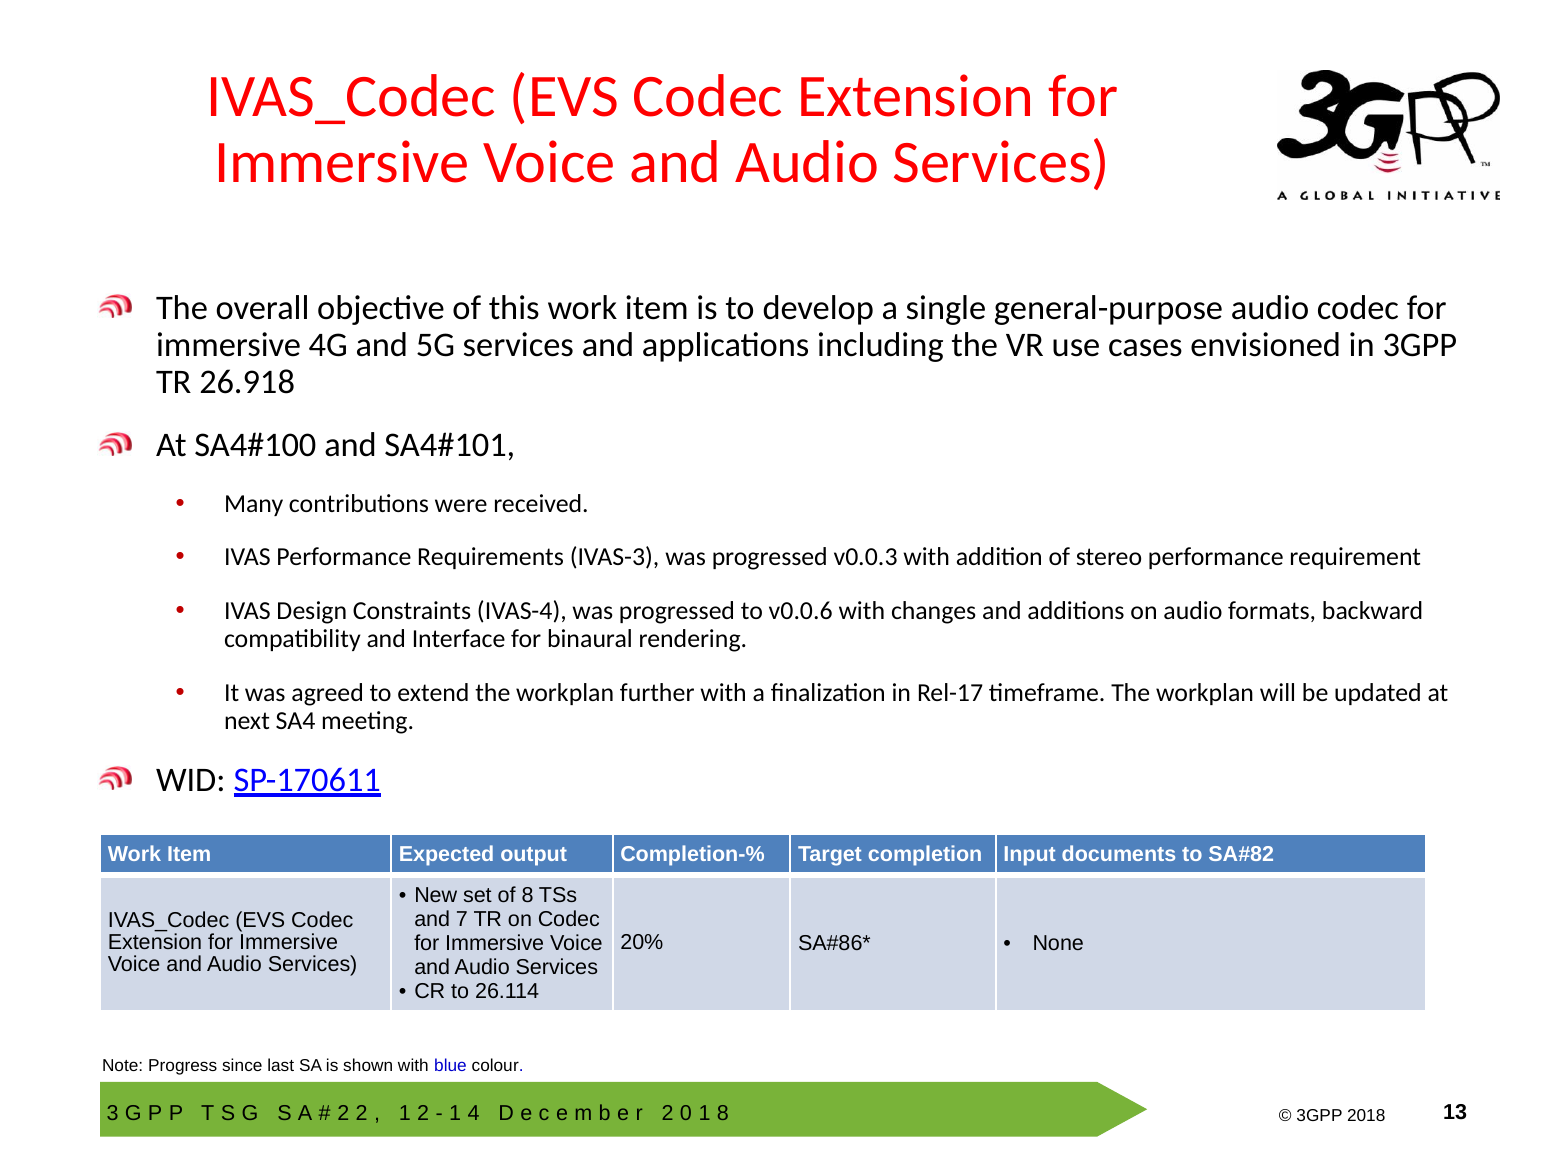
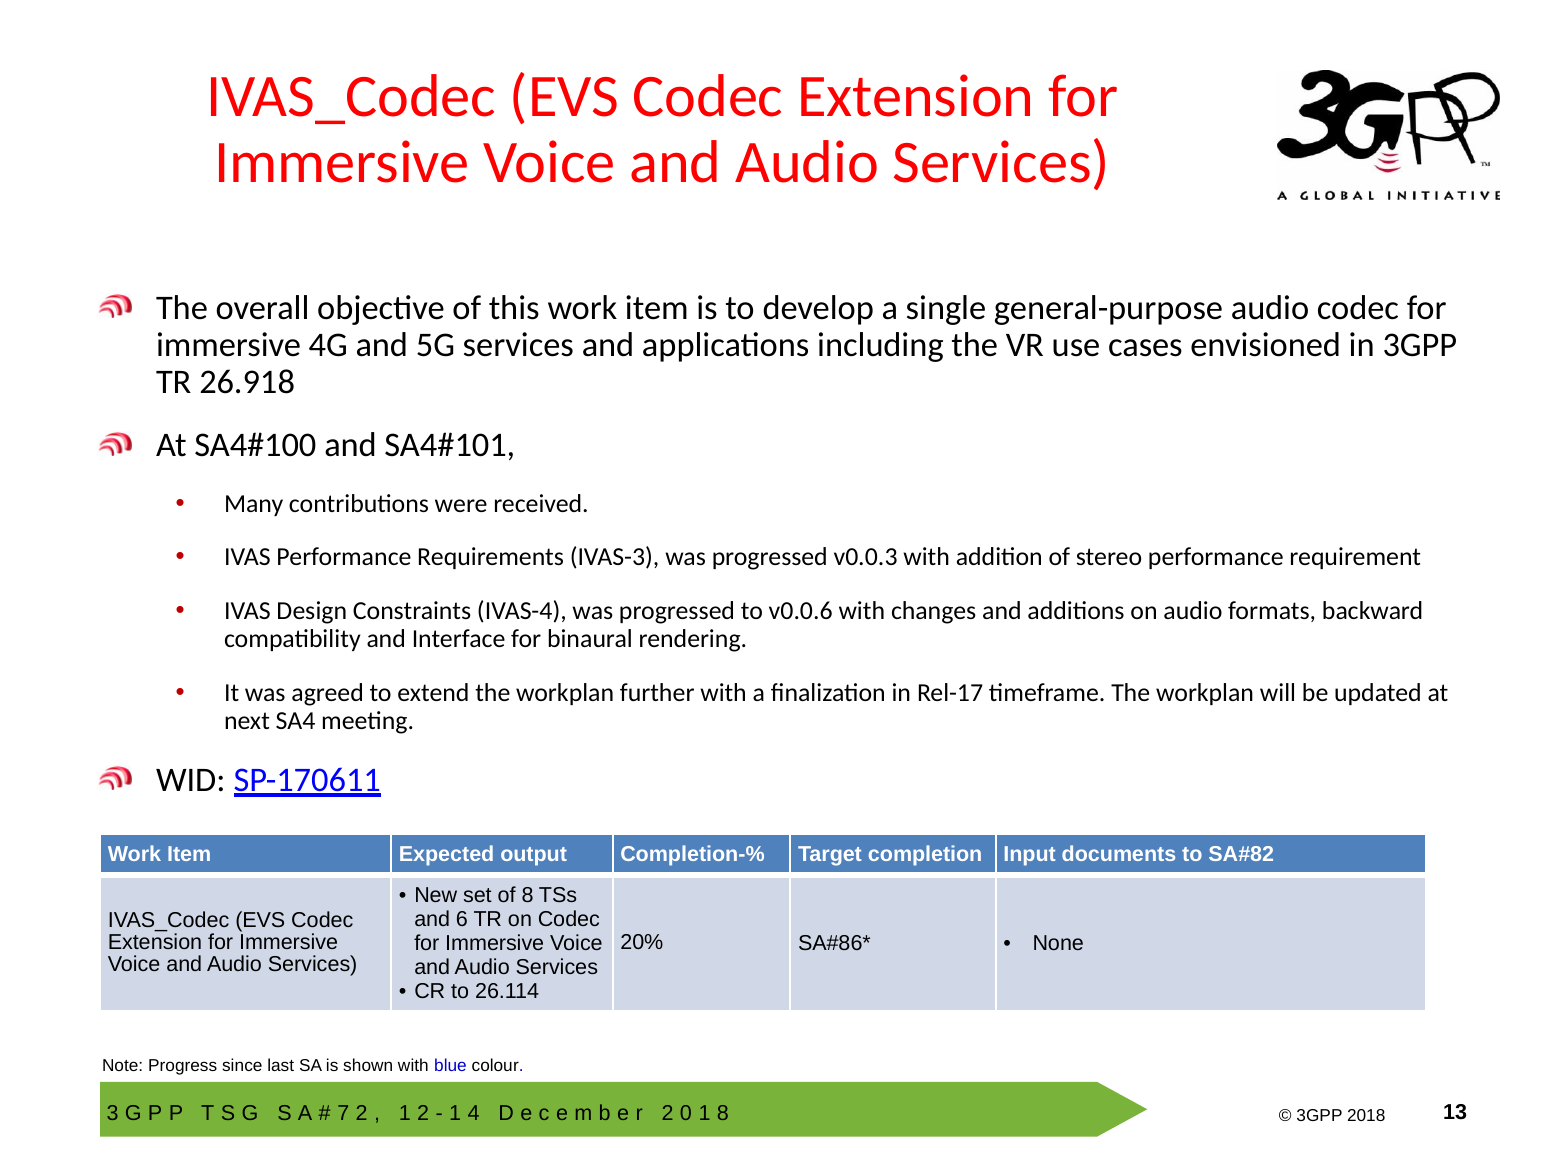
7: 7 -> 6 (462, 919)
2: 2 -> 7 (343, 1113)
